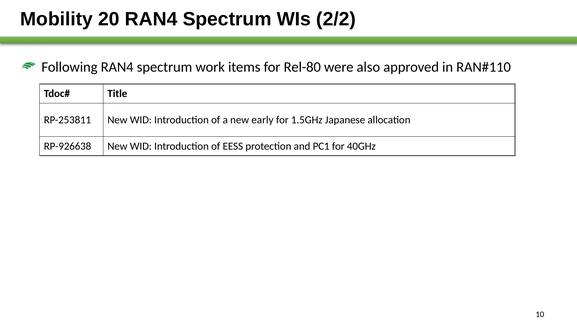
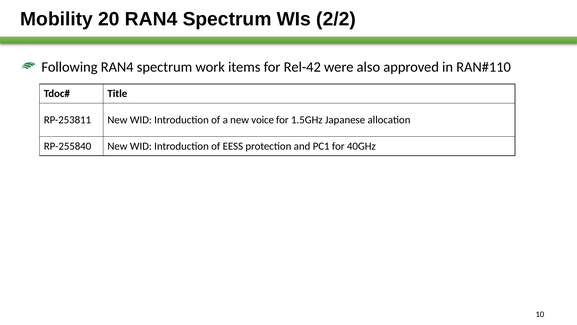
Rel-80: Rel-80 -> Rel-42 (302, 67)
early: early -> voice (263, 120)
RP-926638: RP-926638 -> RP-255840 (68, 146)
